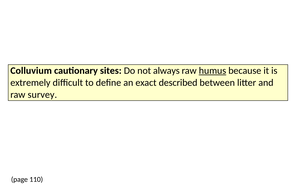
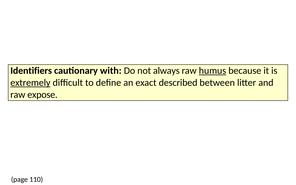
Colluvium: Colluvium -> Identifiers (31, 71)
sites: sites -> with (111, 71)
extremely underline: none -> present (30, 83)
survey: survey -> expose (42, 95)
